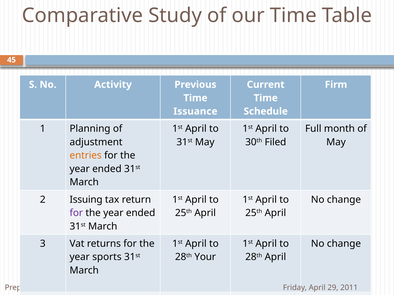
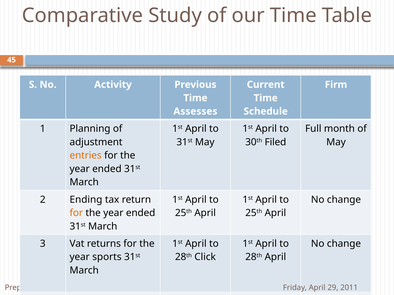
Issuance: Issuance -> Assesses (195, 112)
2 Issuing: Issuing -> Ending (86, 200)
for colour: purple -> orange (76, 213)
Your: Your -> Click (205, 257)
